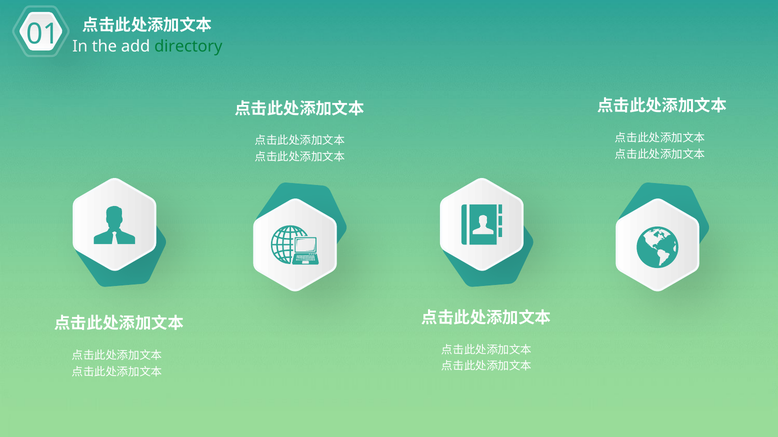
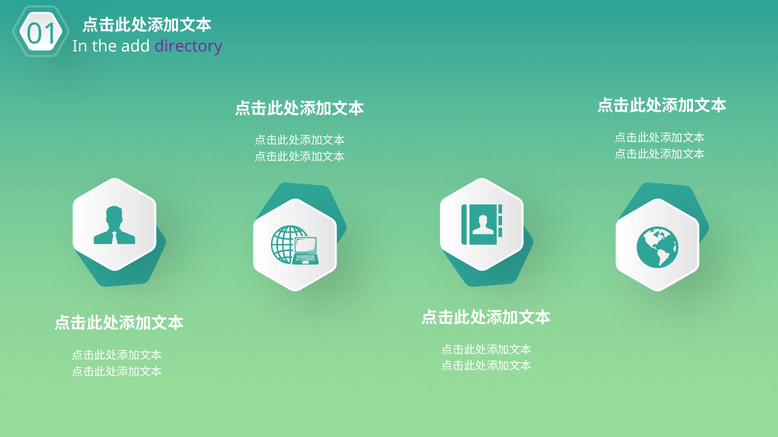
directory colour: green -> purple (188, 47)
